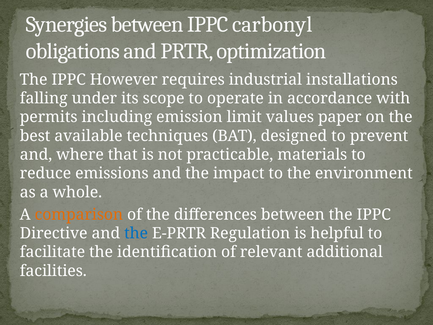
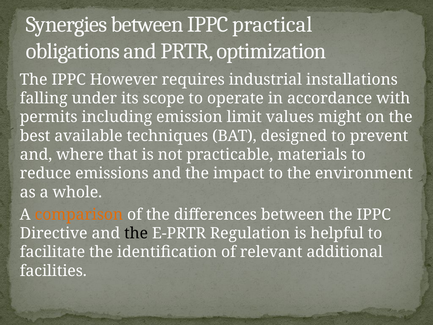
carbonyl: carbonyl -> practical (272, 24)
paper: paper -> might (340, 117)
the colour: blue -> black (136, 233)
